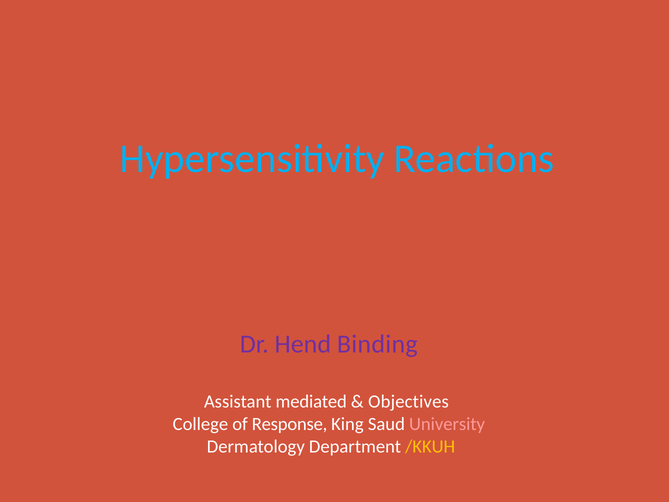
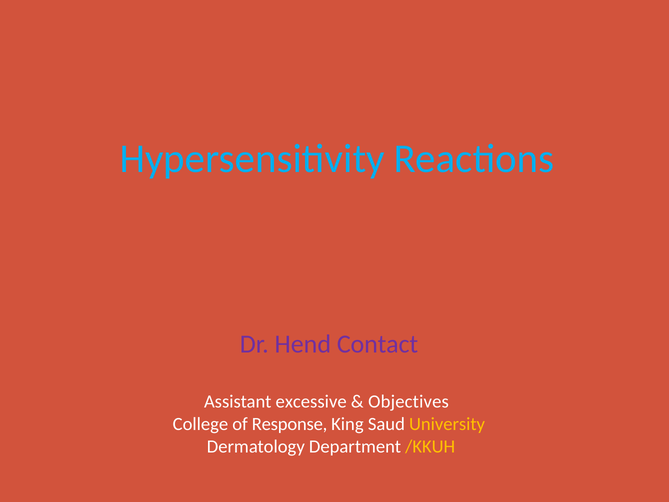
Binding: Binding -> Contact (377, 344)
mediated: mediated -> excessive (311, 402)
University colour: pink -> yellow (447, 424)
